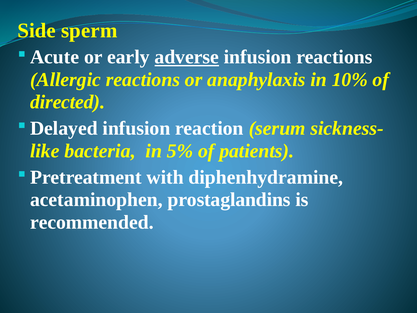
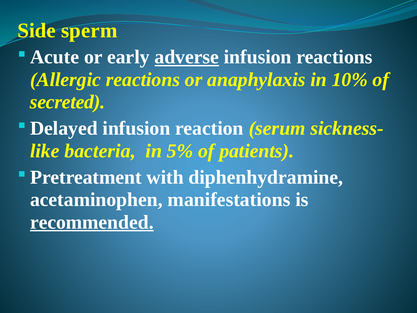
directed: directed -> secreted (68, 102)
prostaglandins: prostaglandins -> manifestations (229, 200)
recommended underline: none -> present (92, 222)
